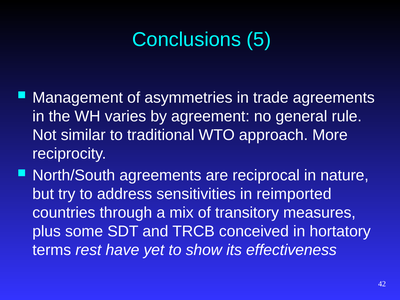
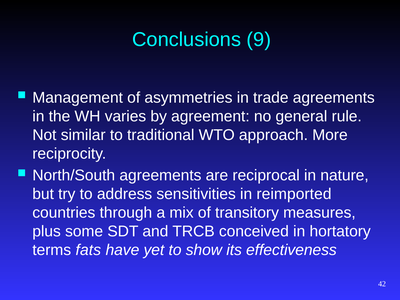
5: 5 -> 9 (259, 40)
rest: rest -> fats (88, 250)
